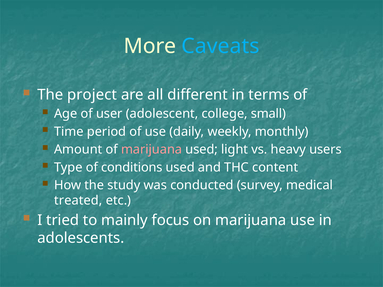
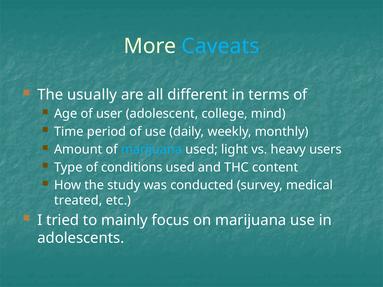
project: project -> usually (92, 95)
small: small -> mind (268, 114)
marijuana colour: pink -> light blue (152, 150)
